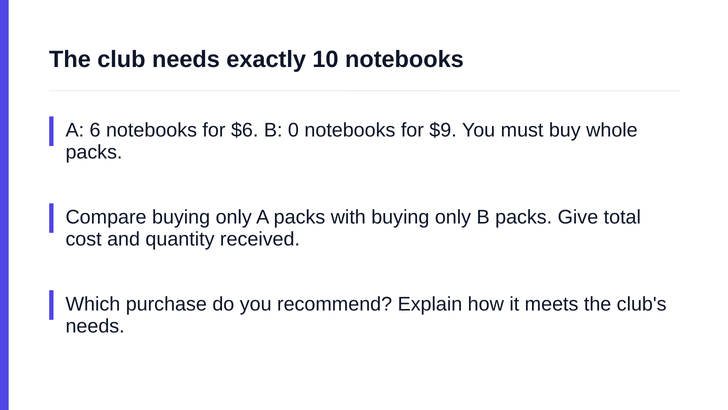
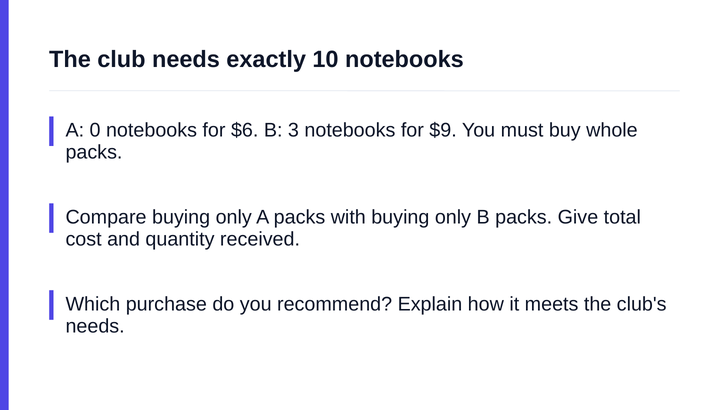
6: 6 -> 0 (95, 130)
0: 0 -> 3 (293, 130)
